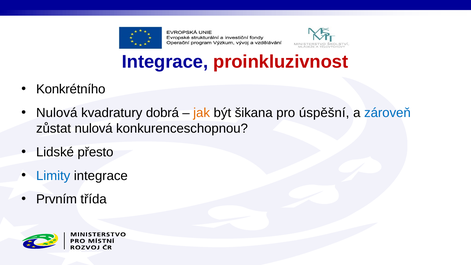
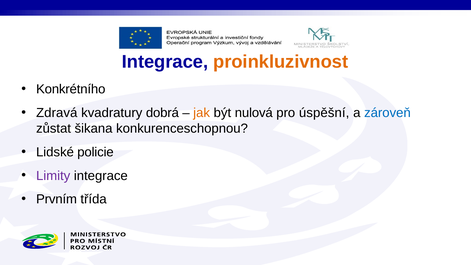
proinkluzivnost colour: red -> orange (281, 62)
Nulová: Nulová -> Zdravá (57, 113)
šikana: šikana -> nulová (254, 113)
zůstat nulová: nulová -> šikana (94, 129)
přesto: přesto -> policie (95, 152)
Limity colour: blue -> purple (53, 176)
